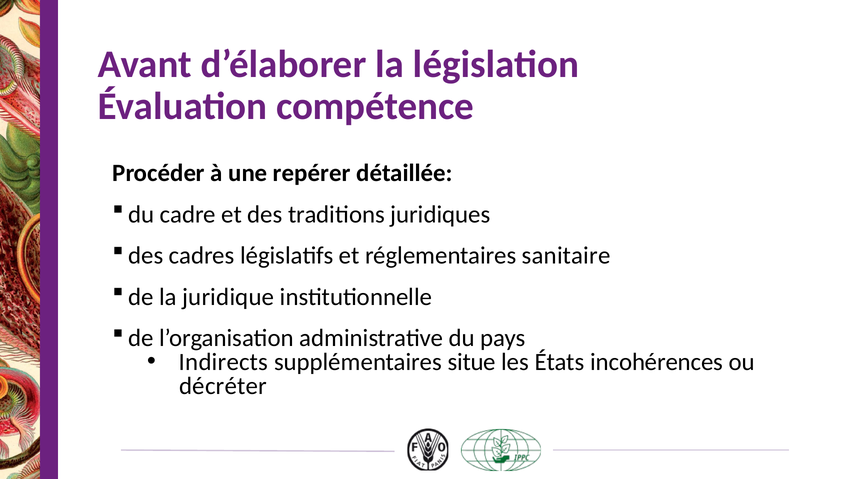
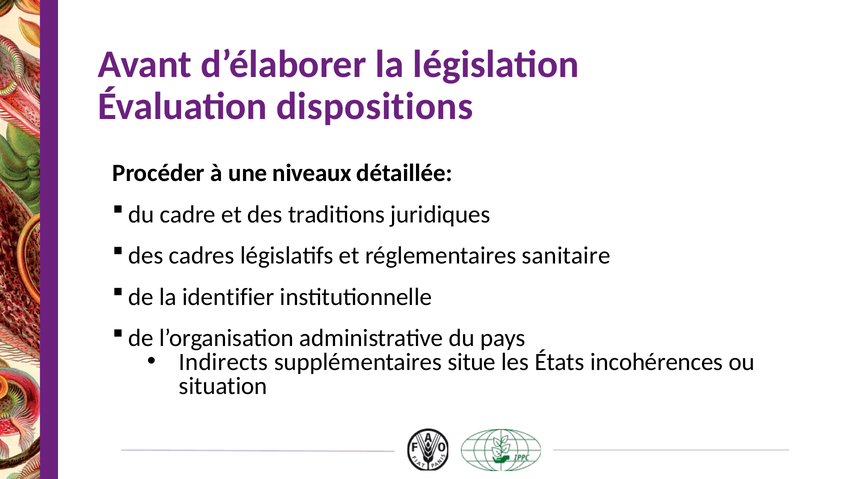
compétence: compétence -> dispositions (375, 106)
repérer: repérer -> niveaux (312, 173)
juridique: juridique -> identifier (228, 297)
décréter: décréter -> situation (223, 386)
